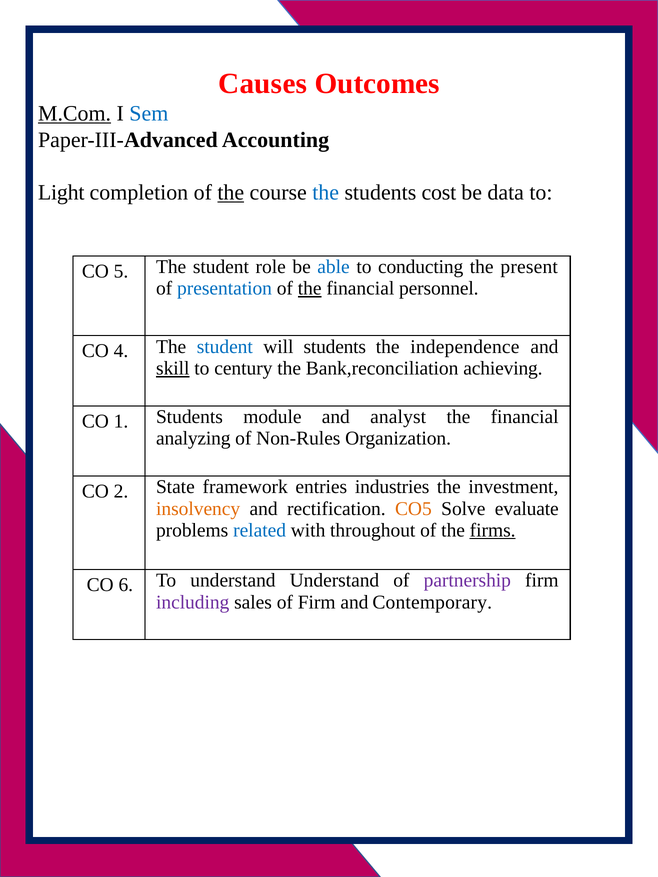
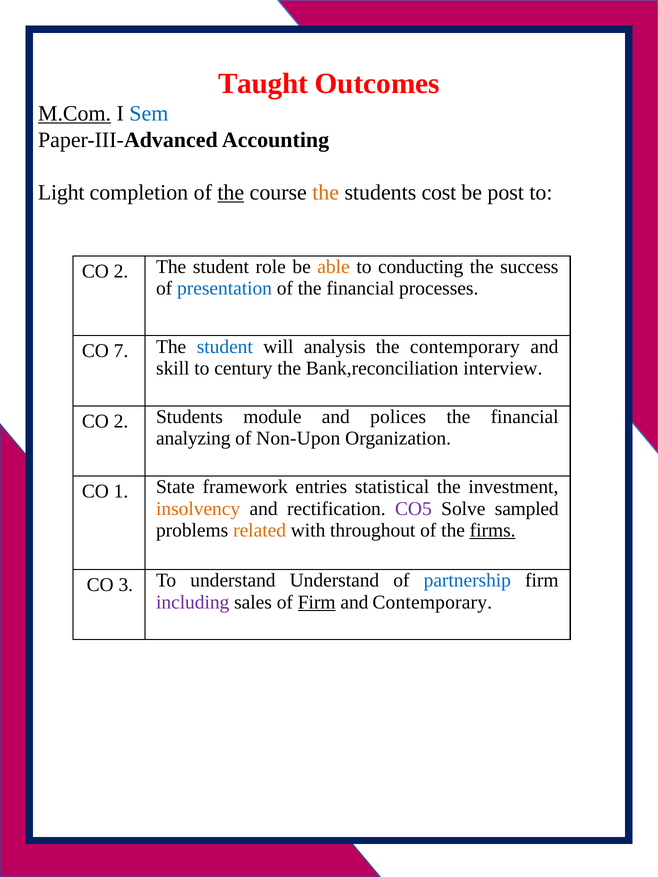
Causes: Causes -> Taught (263, 83)
the colour: blue -> orange (326, 193)
data: data -> post (506, 193)
5: 5 -> 2 (121, 271)
able colour: blue -> orange (334, 267)
present: present -> success (529, 267)
the underline: present -> none (310, 289)
personnel: personnel -> processes (439, 289)
4: 4 -> 7 (121, 351)
will students: students -> analysis (335, 347)
the independence: independence -> contemporary (465, 347)
skill underline: present -> none (173, 368)
achieving: achieving -> interview (503, 368)
1: 1 -> 2 (121, 421)
analyst: analyst -> polices (398, 417)
Non-Rules: Non-Rules -> Non-Upon (298, 439)
2: 2 -> 1 (121, 492)
industries: industries -> statistical (392, 487)
CO5 colour: orange -> purple (413, 509)
evaluate: evaluate -> sampled (527, 509)
related colour: blue -> orange (260, 530)
6: 6 -> 3 (126, 585)
partnership colour: purple -> blue (467, 581)
Firm underline: none -> present (317, 602)
